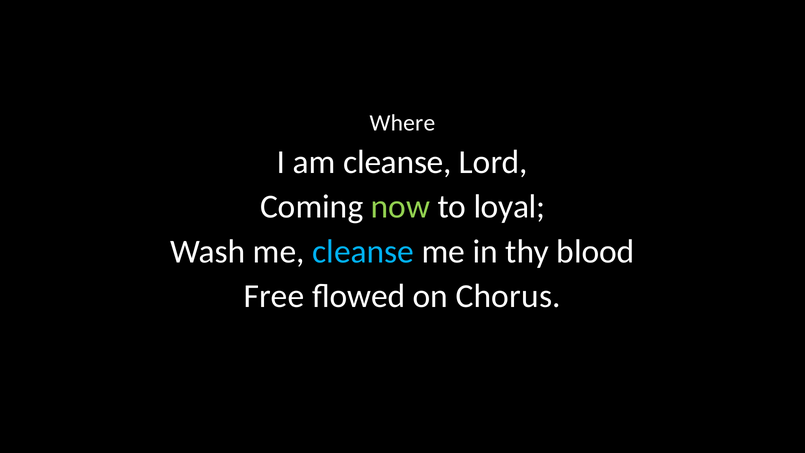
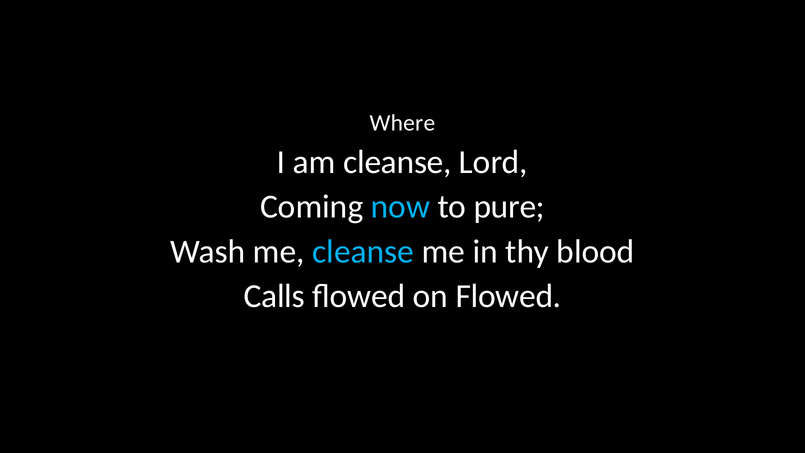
now colour: light green -> light blue (400, 207)
loyal: loyal -> pure (509, 207)
Free: Free -> Calls (274, 296)
on Chorus: Chorus -> Flowed (508, 296)
